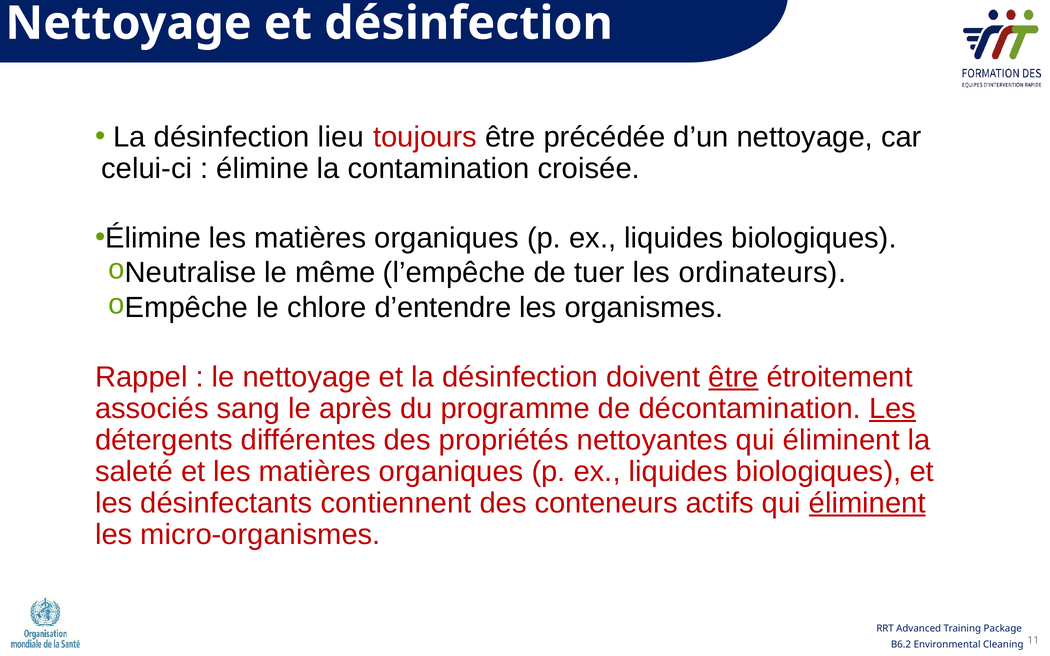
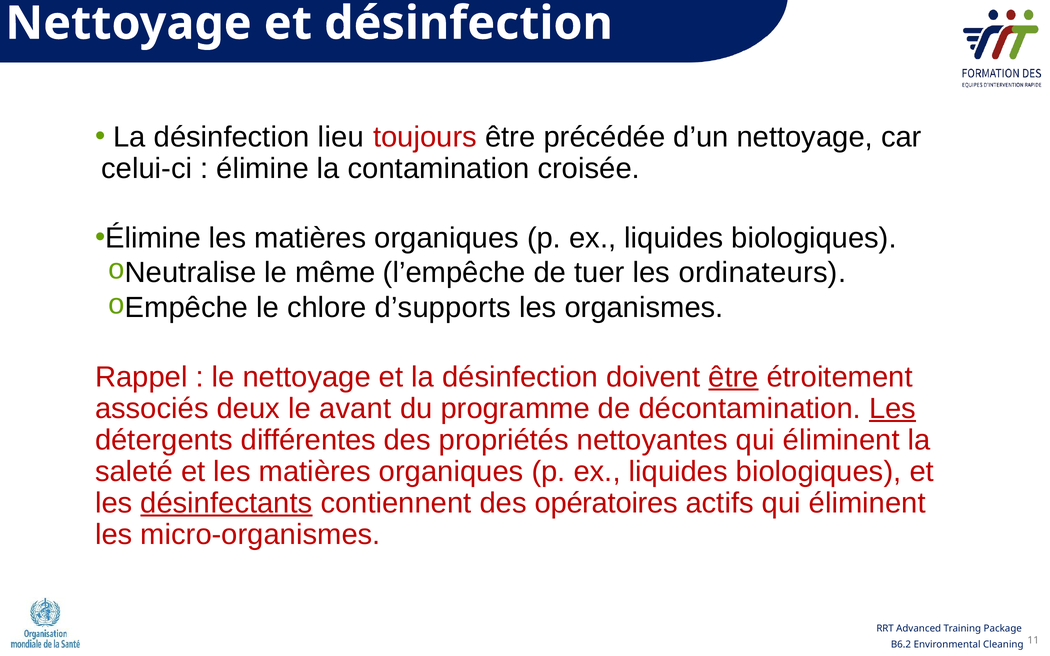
d’entendre: d’entendre -> d’supports (443, 308)
sang: sang -> deux (248, 409)
après: après -> avant (355, 409)
désinfectants underline: none -> present (226, 503)
conteneurs: conteneurs -> opératoires (606, 503)
éliminent underline: present -> none (867, 503)
